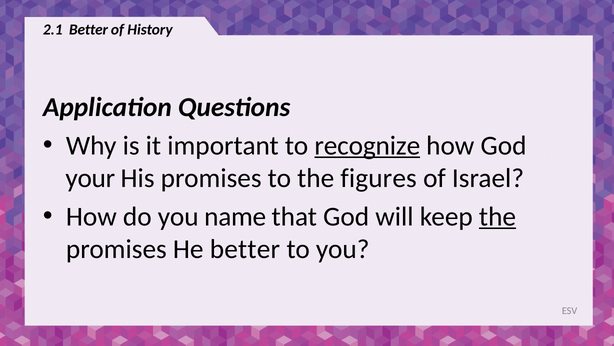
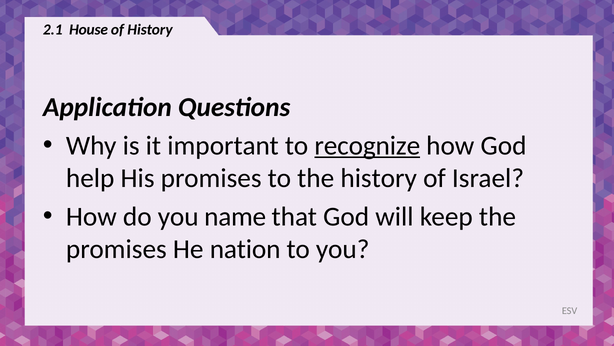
2.1 Better: Better -> House (89, 30)
your: your -> help (90, 179)
the figures: figures -> history (379, 179)
the underline: present -> none (498, 217)
He better: better -> nation (245, 250)
